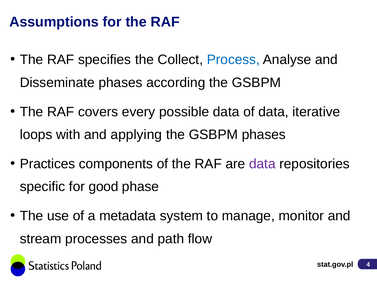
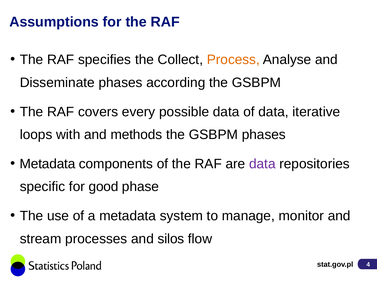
Process colour: blue -> orange (233, 60)
applying: applying -> methods (136, 135)
Practices: Practices -> Metadata (48, 164)
path: path -> silos (171, 239)
